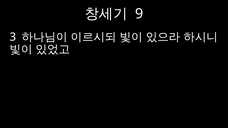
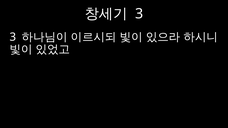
9: 9 -> 3 (139, 14)
